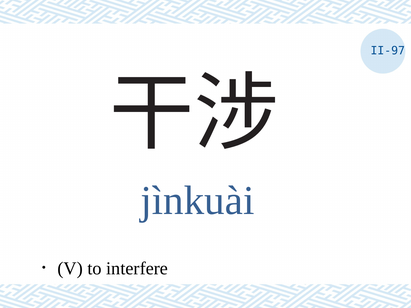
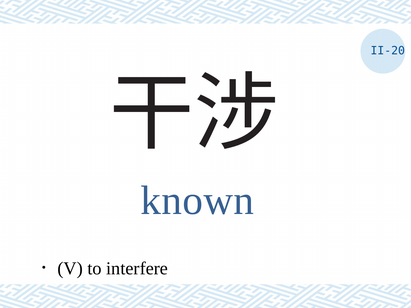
II-97: II-97 -> II-20 (388, 51)
jìnkuài: jìnkuài -> known (197, 201)
